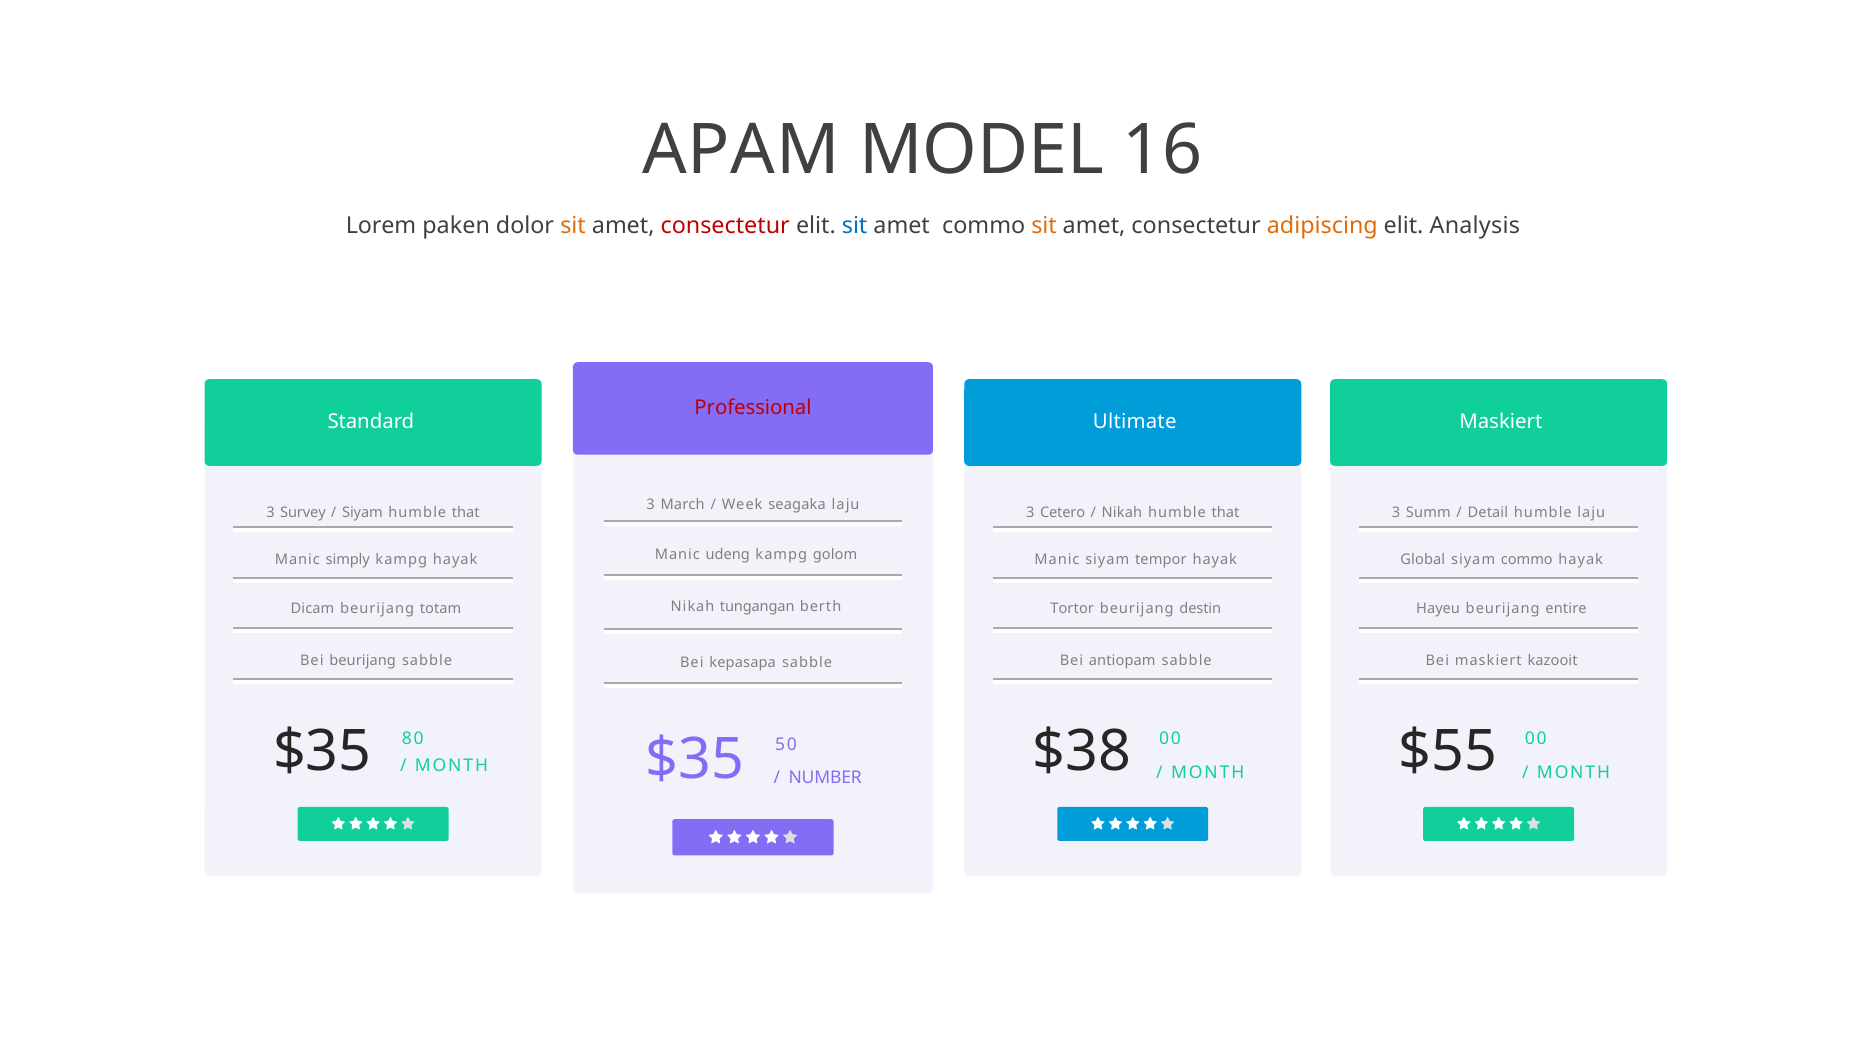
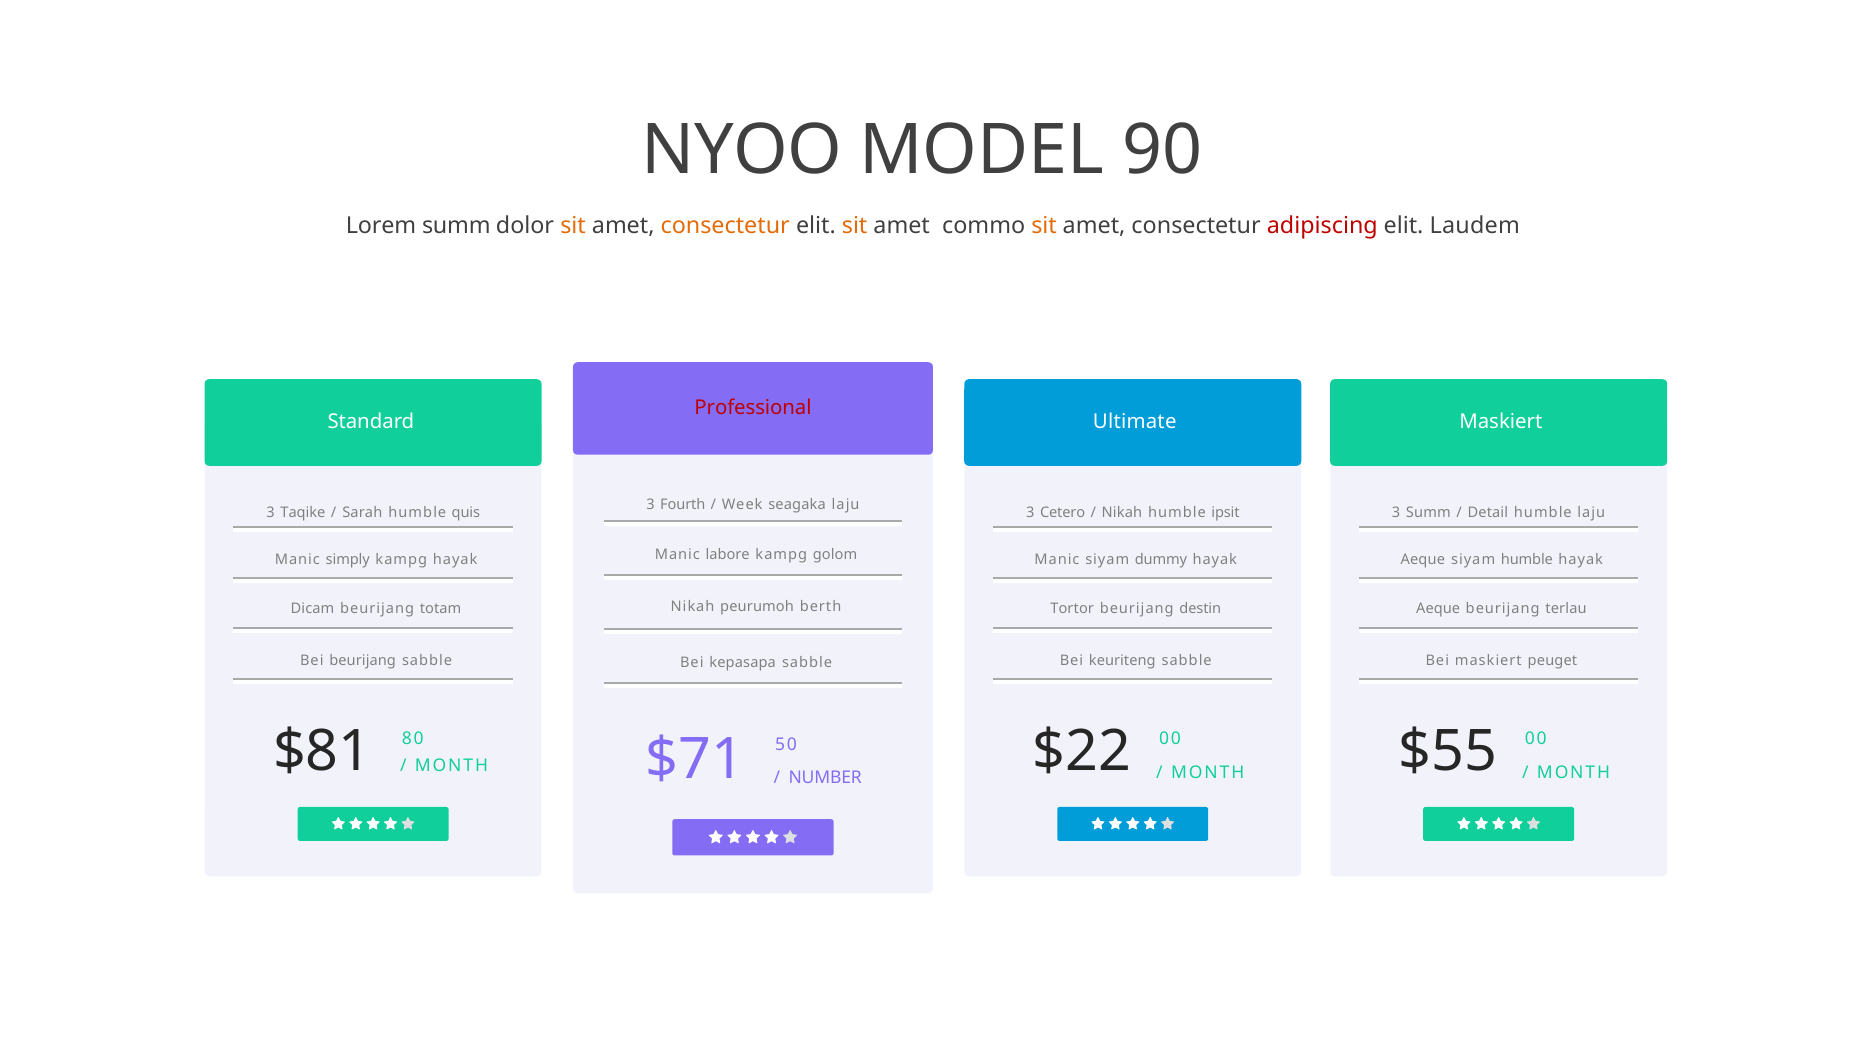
APAM: APAM -> NYOO (742, 151)
16: 16 -> 90 (1163, 151)
Lorem paken: paken -> summ (456, 226)
consectetur colour: red -> orange (725, 226)
sit colour: blue -> orange (855, 226)
adipiscing colour: orange -> red (1322, 226)
Analysis: Analysis -> Laudem (1475, 226)
March: March -> Fourth (683, 505)
Survey: Survey -> Taqike (303, 513)
Siyam: Siyam -> Sarah (362, 513)
that: that -> quis (466, 513)
that: that -> ipsit (1225, 513)
udeng: udeng -> labore (728, 555)
tempor: tempor -> dummy (1161, 560)
Global: Global -> Aeque (1423, 560)
siyam commo: commo -> humble (1527, 560)
tungangan: tungangan -> peurumoh (757, 607)
Hayeu: Hayeu -> Aeque (1438, 609)
entire: entire -> terlau (1566, 609)
antiopam: antiopam -> keuriteng (1122, 662)
kazooit: kazooit -> peuget (1552, 662)
$35: $35 -> $81 (322, 752)
$38: $38 -> $22 (1082, 752)
$35: $35 -> $71 (695, 760)
